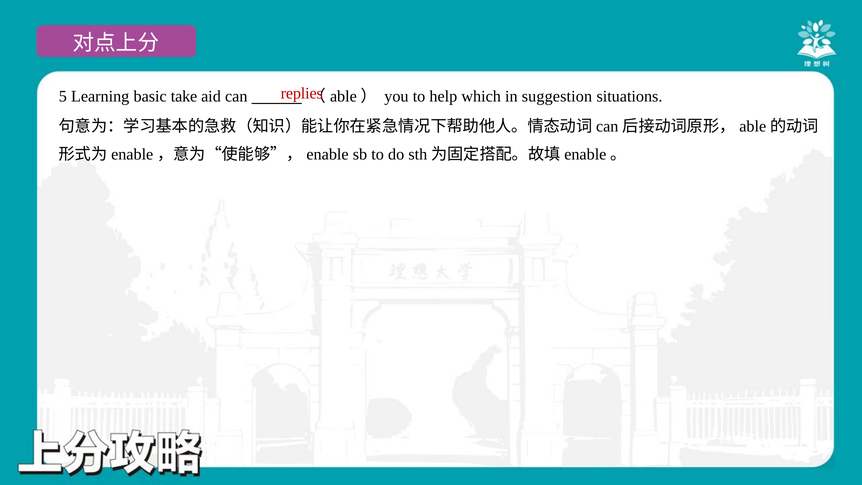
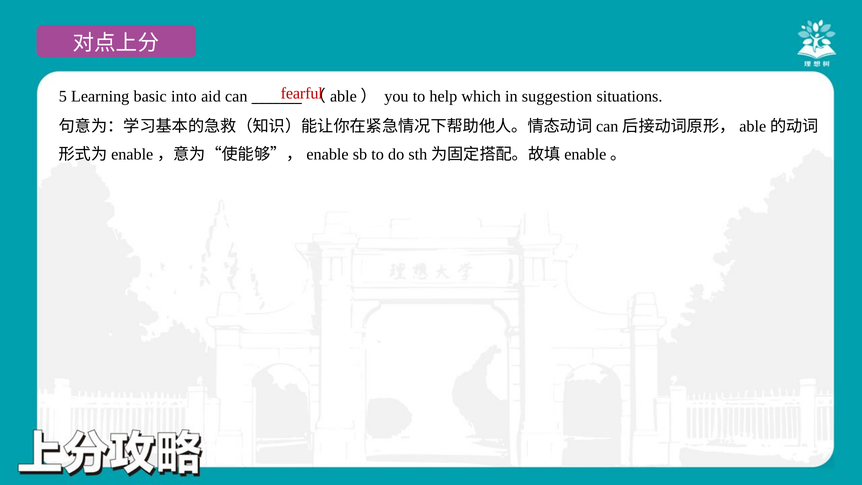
replies: replies -> fearful (302, 93)
take: take -> into (184, 96)
